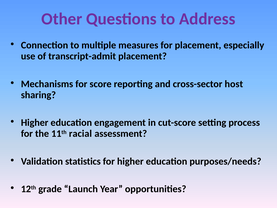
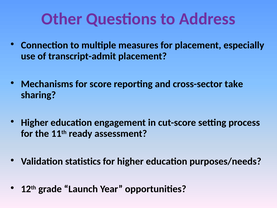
host: host -> take (234, 84)
racial: racial -> ready (81, 134)
